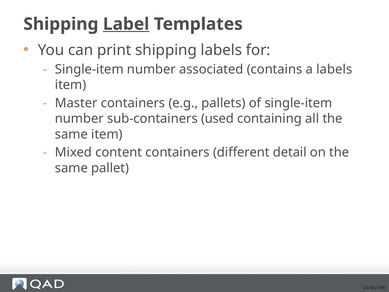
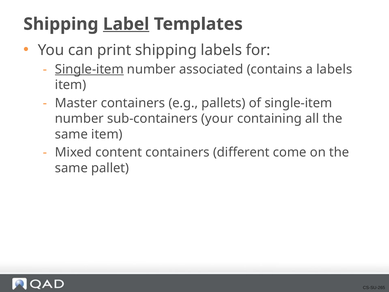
Single-item underline: none -> present (89, 69)
used: used -> your (217, 119)
detail: detail -> come (290, 152)
